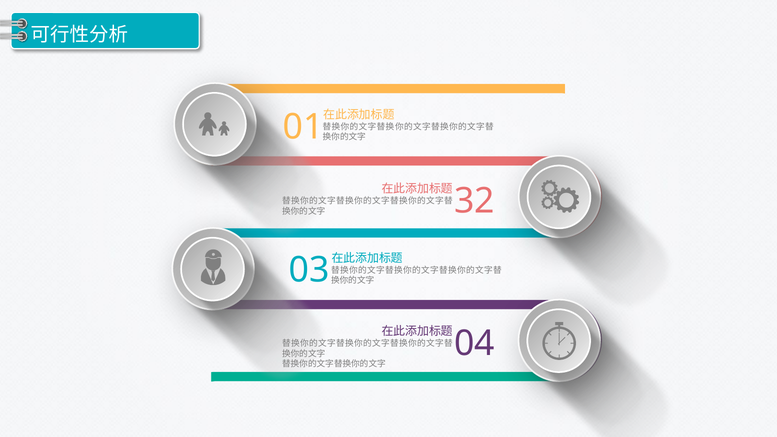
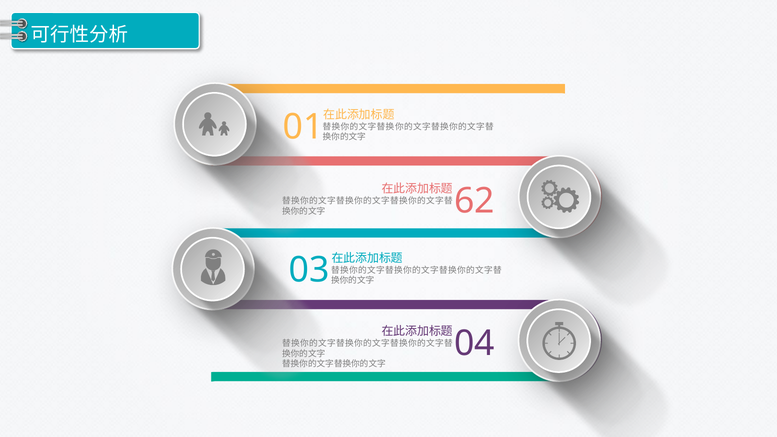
32: 32 -> 62 (474, 201)
